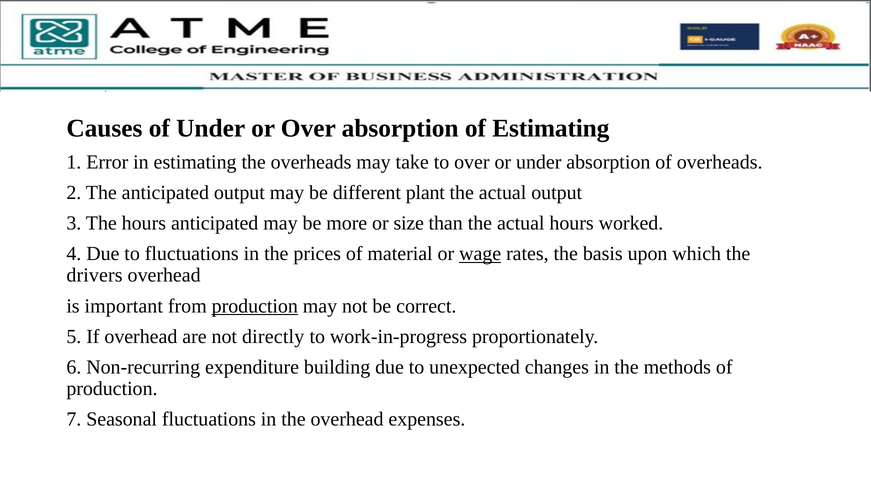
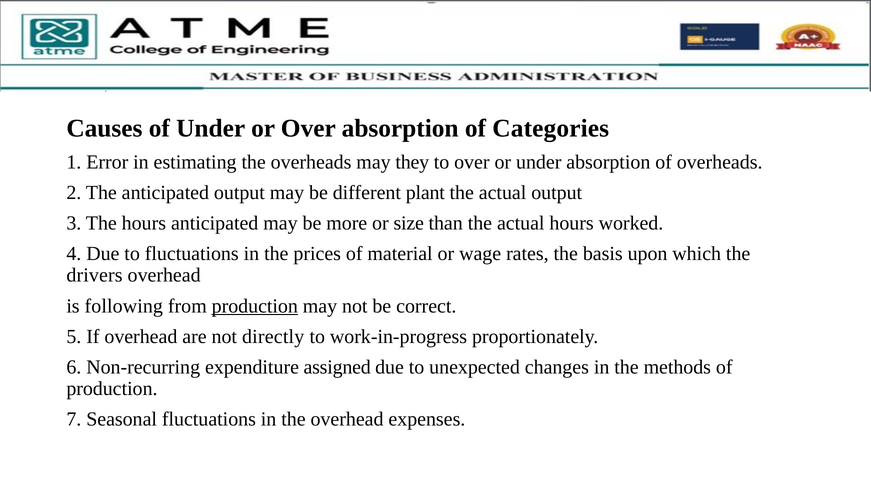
of Estimating: Estimating -> Categories (551, 128)
take: take -> they (412, 162)
wage underline: present -> none (480, 254)
important: important -> following (124, 306)
building: building -> assigned (337, 367)
